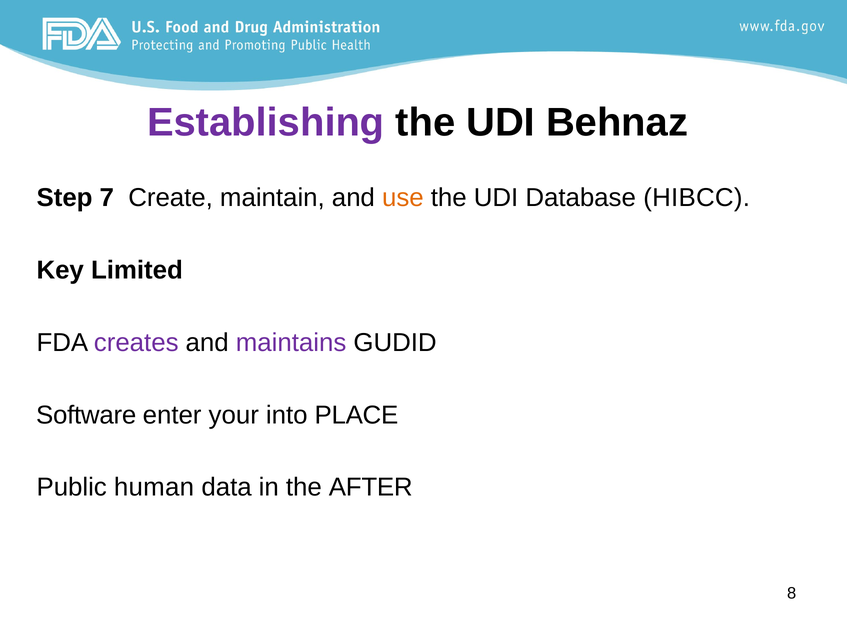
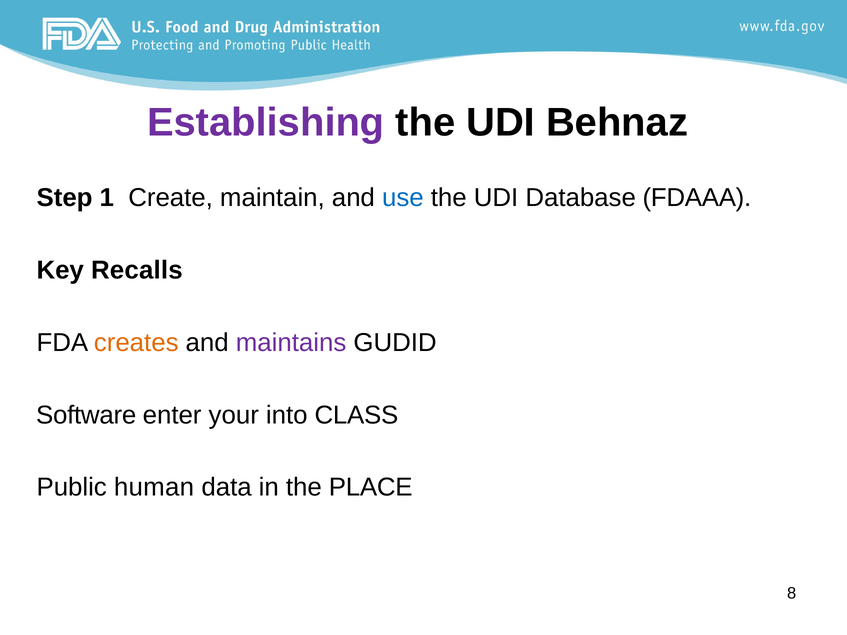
7: 7 -> 1 (107, 198)
use colour: orange -> blue (403, 198)
HIBCC: HIBCC -> FDAAA (697, 198)
Limited: Limited -> Recalls (137, 270)
creates colour: purple -> orange (136, 343)
PLACE: PLACE -> CLASS (356, 415)
AFTER: AFTER -> PLACE (371, 488)
